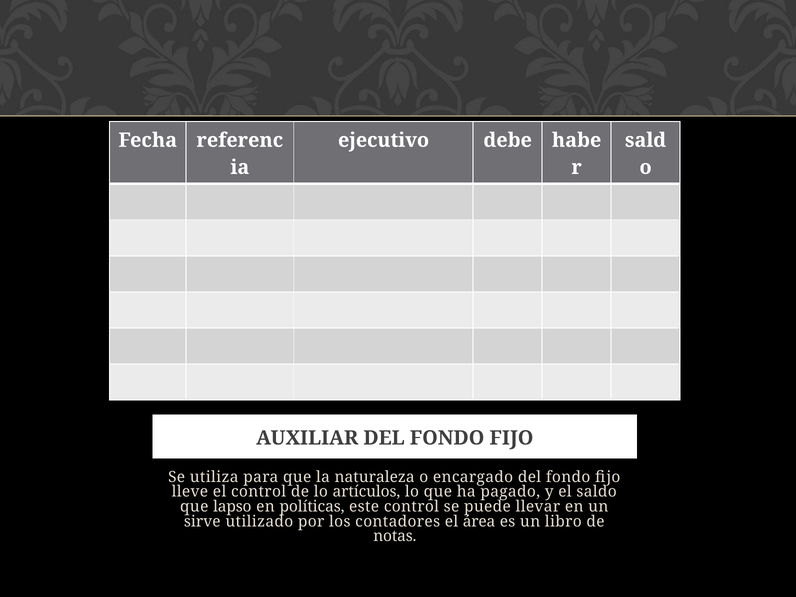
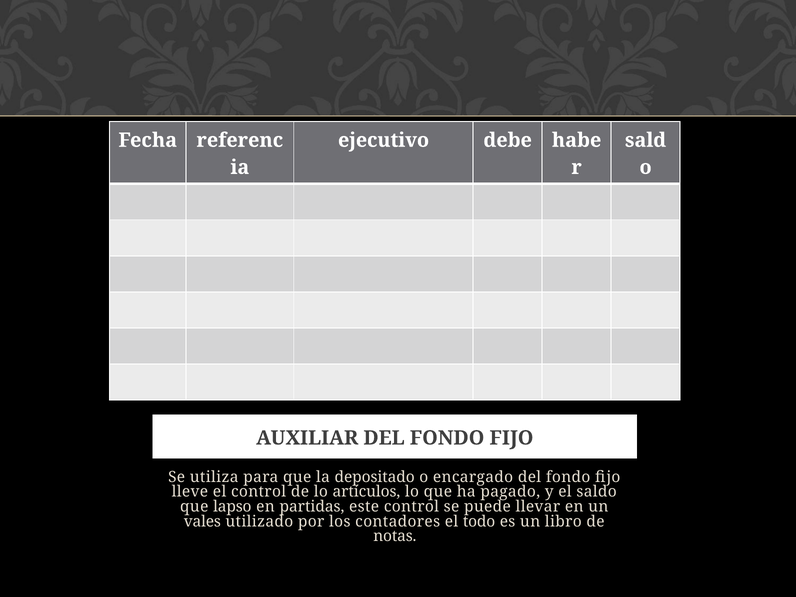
naturaleza: naturaleza -> depositado (375, 477)
políticas: políticas -> partidas (312, 507)
sirve: sirve -> vales (202, 522)
área: área -> todo (479, 522)
